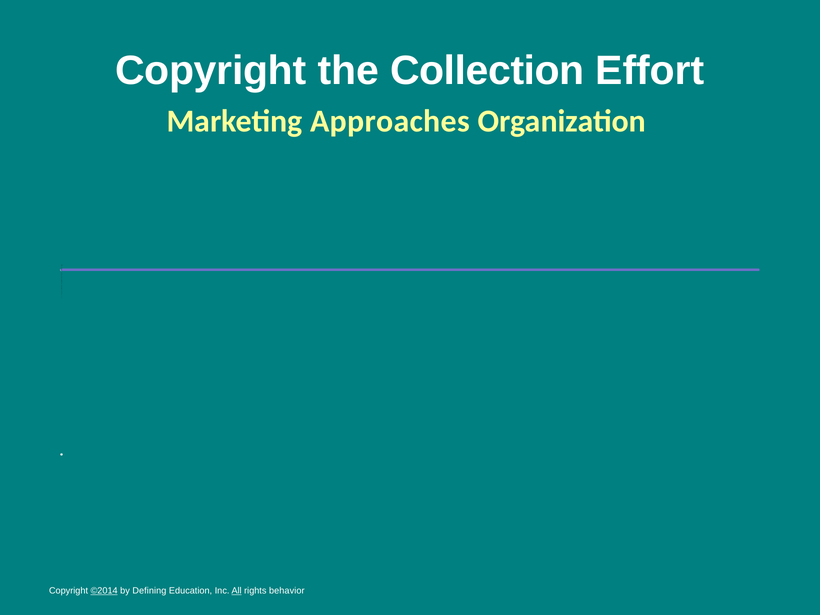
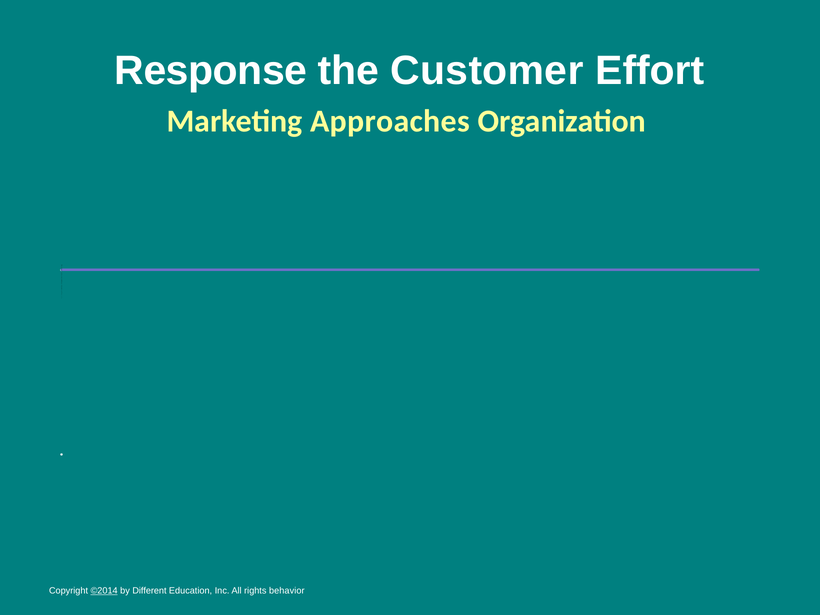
Copyright: Copyright -> Response (211, 71)
the Collection: Collection -> Customer (487, 71)
Defining: Defining -> Different (149, 591)
All underline: present -> none (237, 591)
